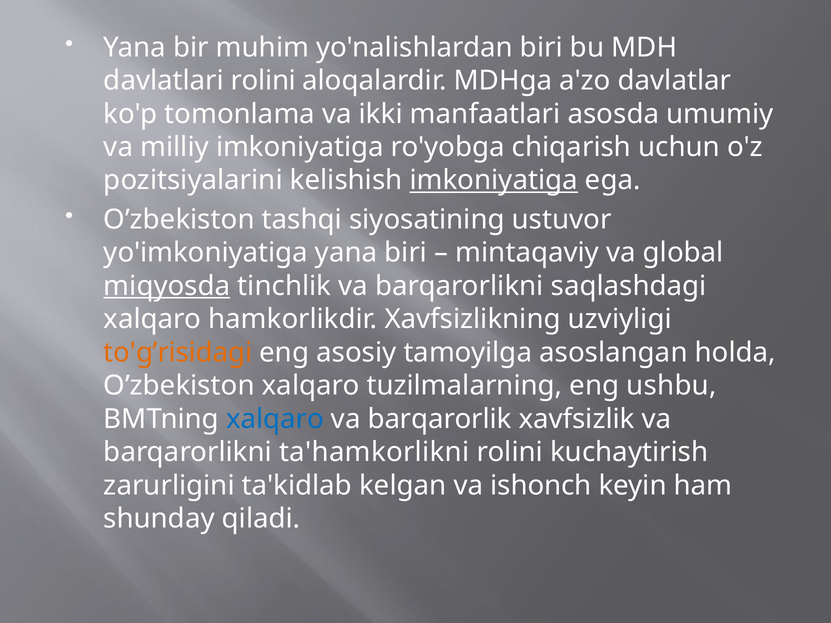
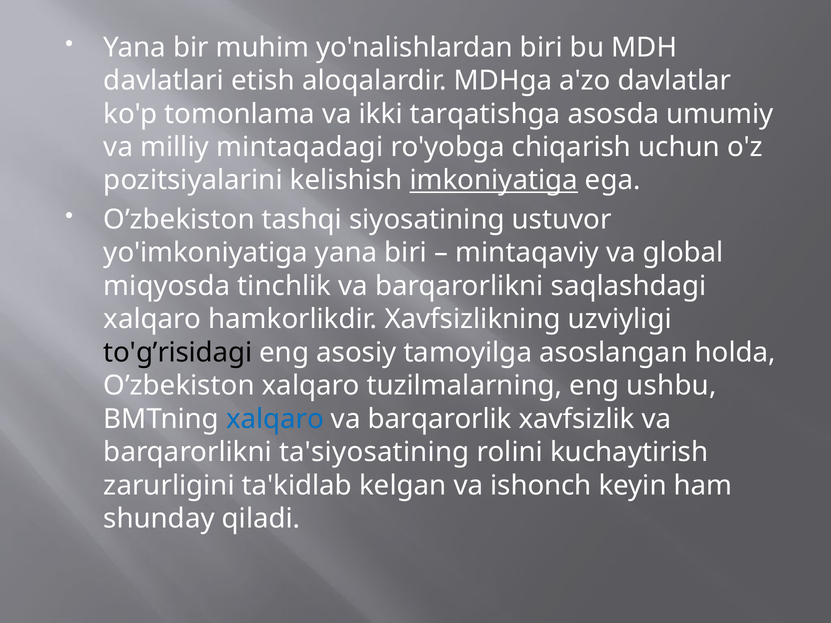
davlatlari rolini: rolini -> etish (263, 81)
manfaatlari: manfaatlari -> tarqatishga (485, 114)
milliy imkoniyatiga: imkoniyatiga -> mintaqadagi (300, 147)
miqyosda underline: present -> none (167, 286)
to'g’risidagi colour: orange -> black (178, 353)
ta'hamkorlikni: ta'hamkorlikni -> ta'siyosatining (374, 452)
